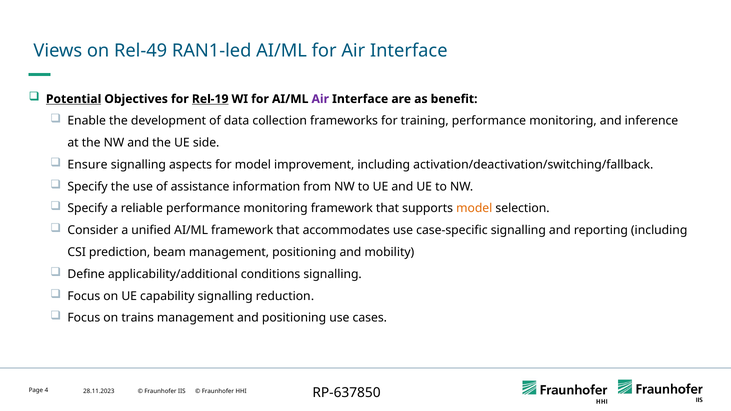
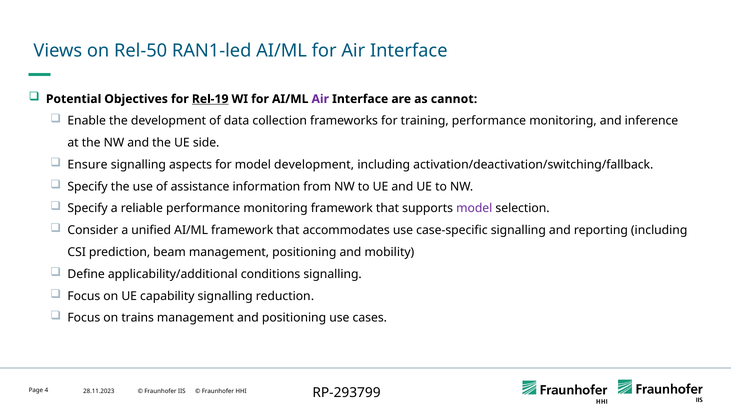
Rel-49: Rel-49 -> Rel-50 (141, 51)
Potential underline: present -> none (74, 99)
benefit: benefit -> cannot (454, 99)
model improvement: improvement -> development (314, 165)
model colour: orange -> purple (474, 209)
RP-637850: RP-637850 -> RP-293799 (347, 393)
